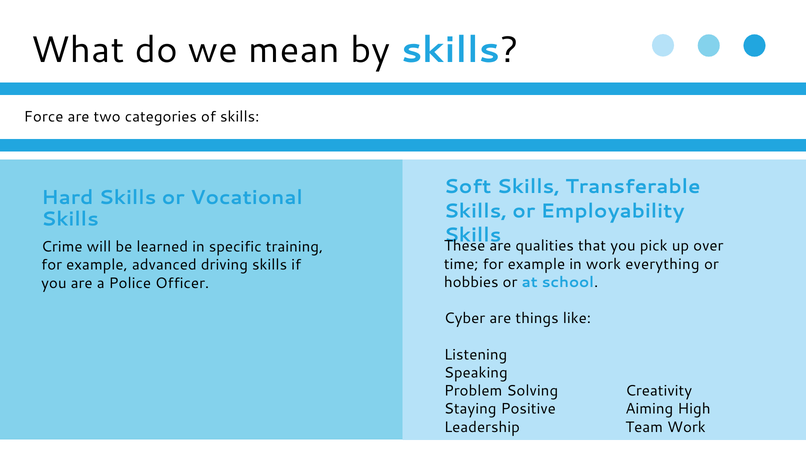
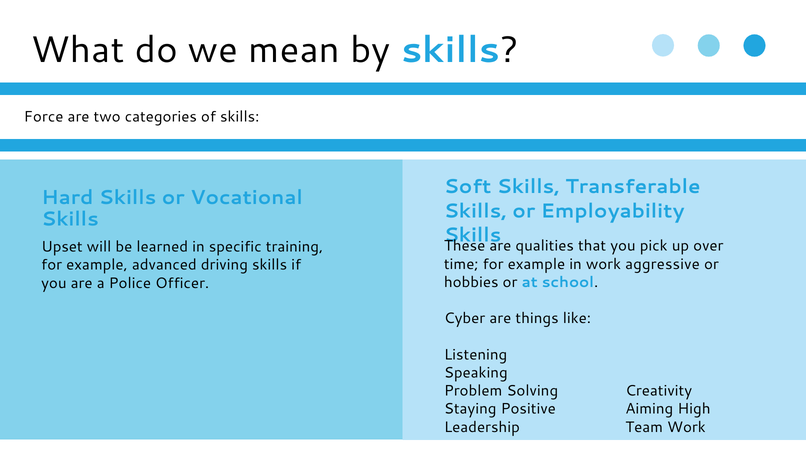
Crime: Crime -> Upset (62, 247)
everything: everything -> aggressive (662, 264)
